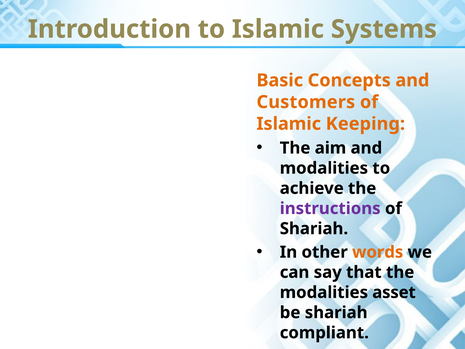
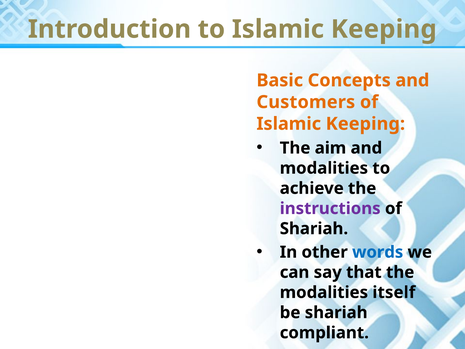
to Islamic Systems: Systems -> Keeping (384, 29)
words colour: orange -> blue (378, 252)
asset: asset -> itself (394, 292)
